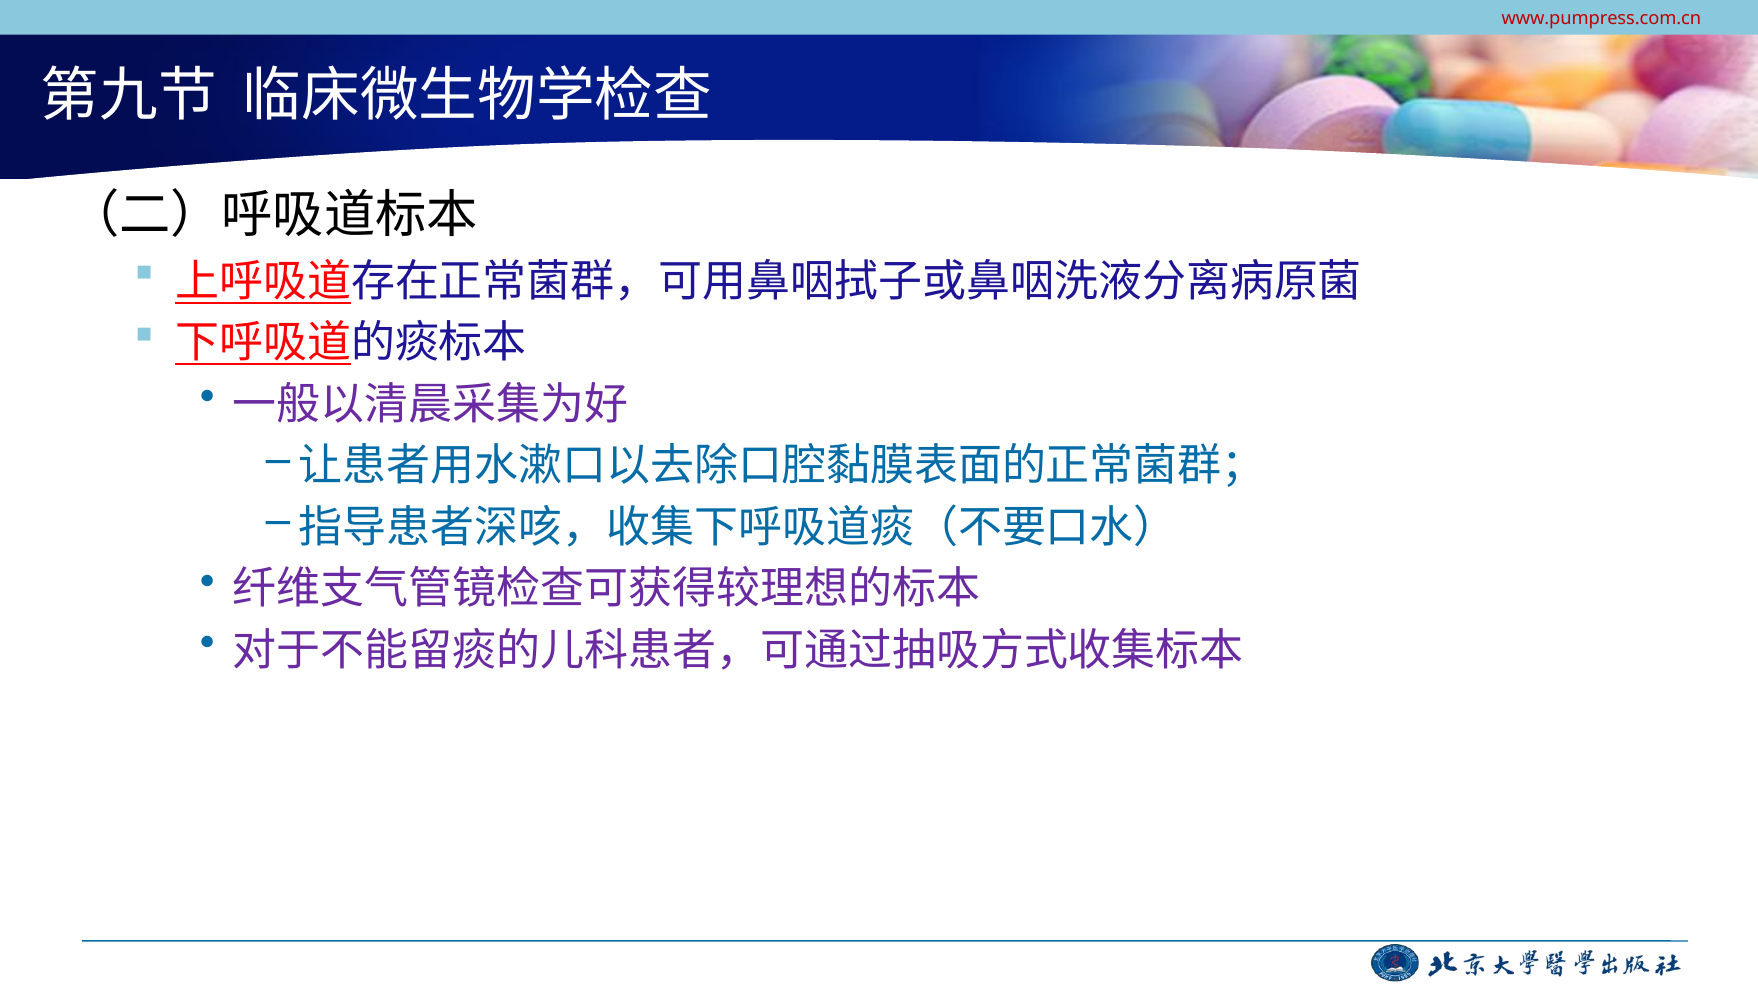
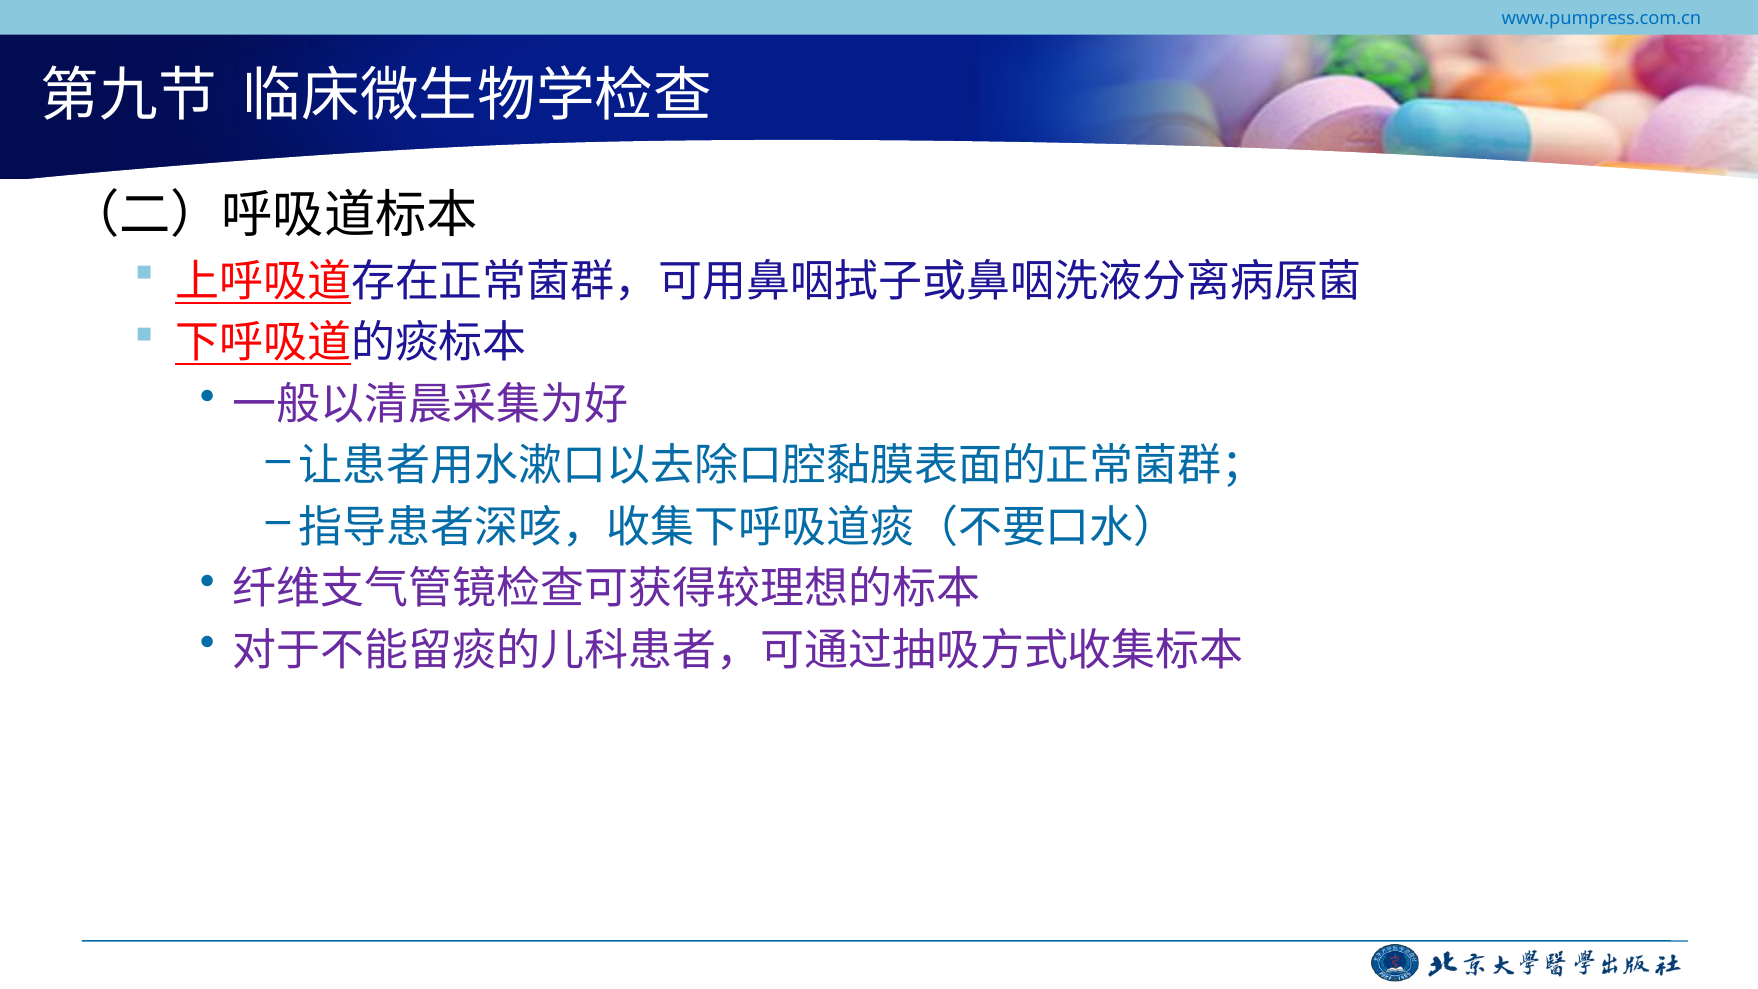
www.pumpress.com.cn colour: red -> blue (1601, 19)
